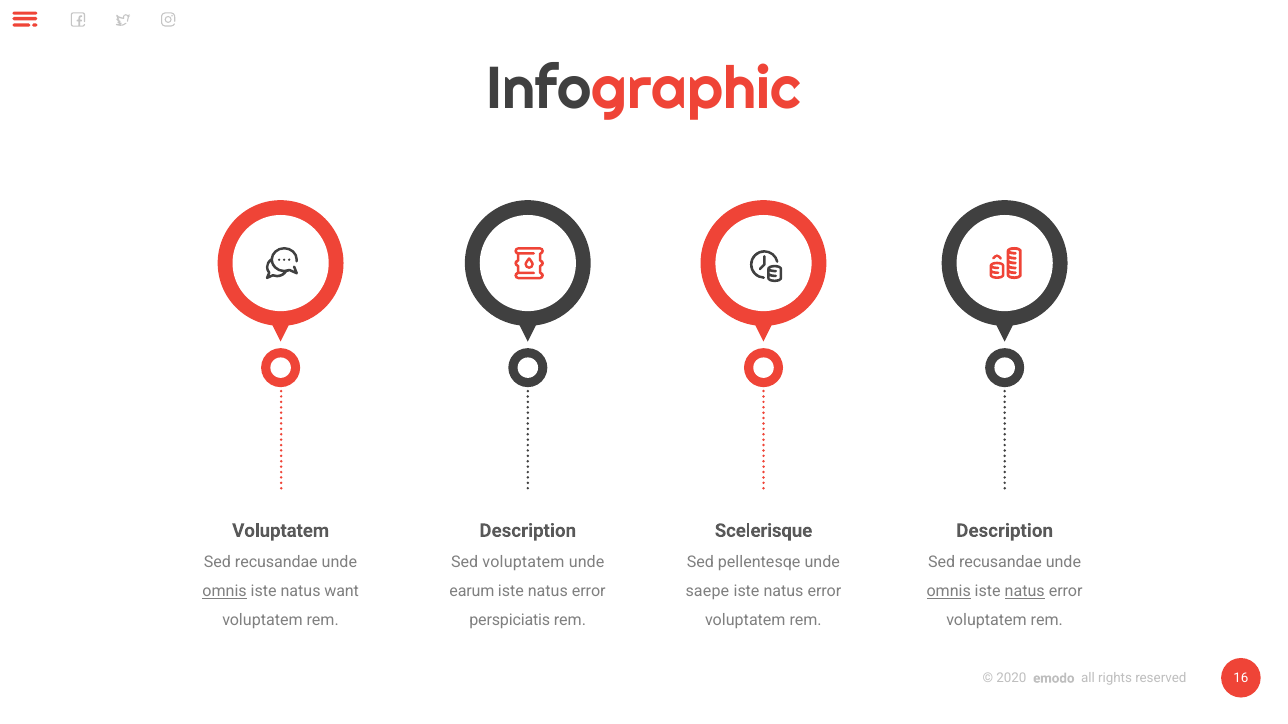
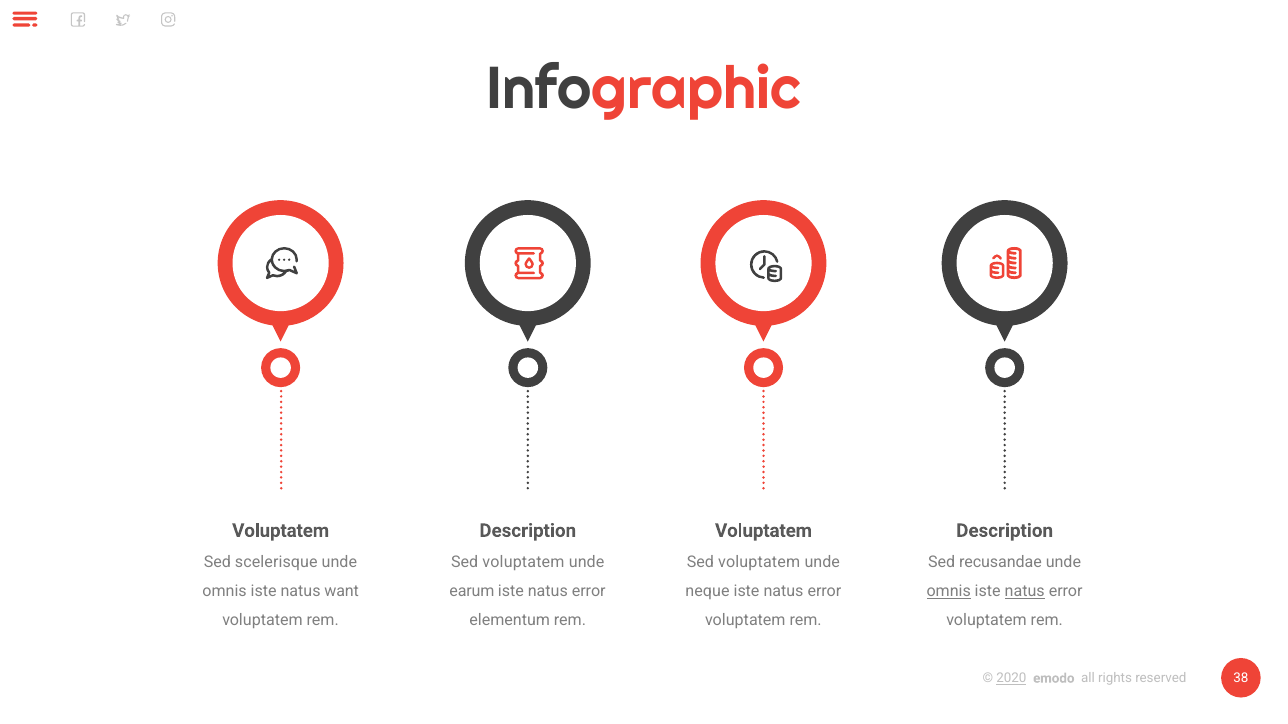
Scelerisque: Scelerisque -> Voluptatem (763, 531)
recusandae: recusandae -> scelerisque (276, 563)
pellentesqe: pellentesqe -> voluptatem (759, 563)
omnis underline: present -> none (225, 592)
saepe: saepe -> neque (707, 592)
perspiciatis: perspiciatis -> elementum (510, 621)
2020 underline: none -> present (1011, 679)
16: 16 -> 38 (1241, 679)
